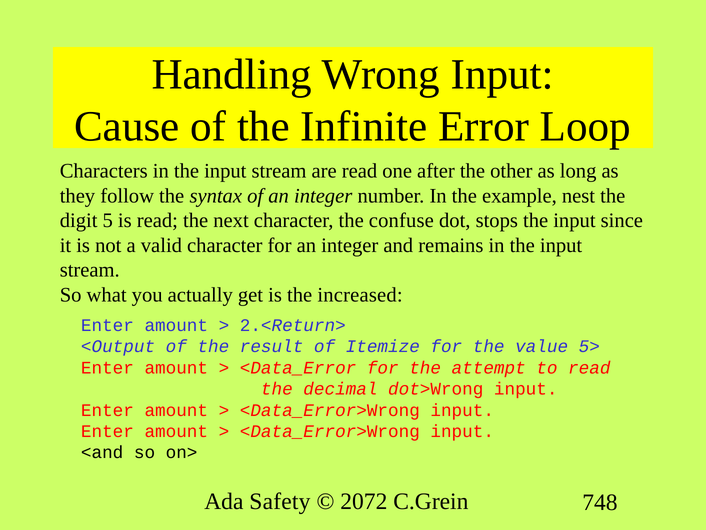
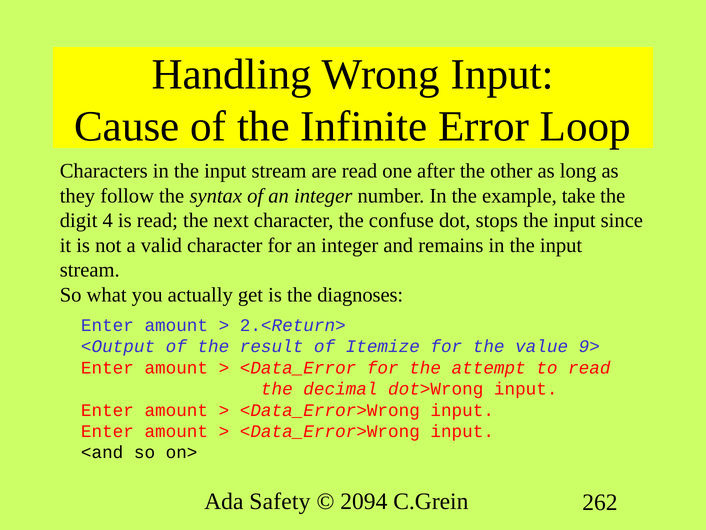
nest: nest -> take (579, 196)
5: 5 -> 4 (108, 220)
increased: increased -> diagnoses (360, 295)
5>: 5> -> 9> (589, 346)
2072: 2072 -> 2094 (364, 501)
748: 748 -> 262 (600, 502)
